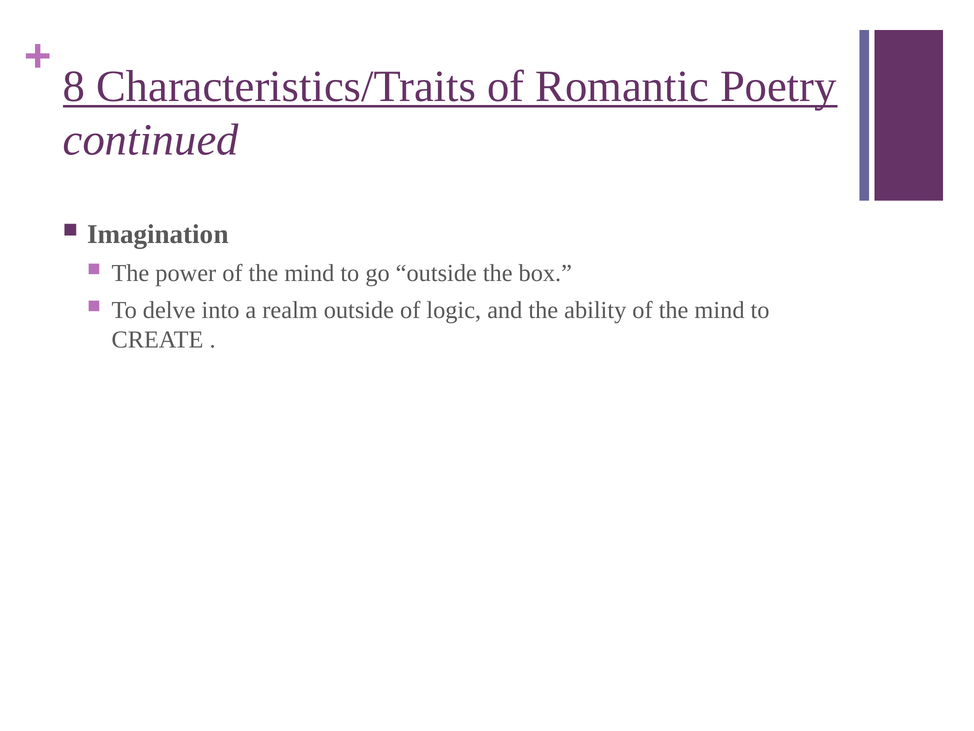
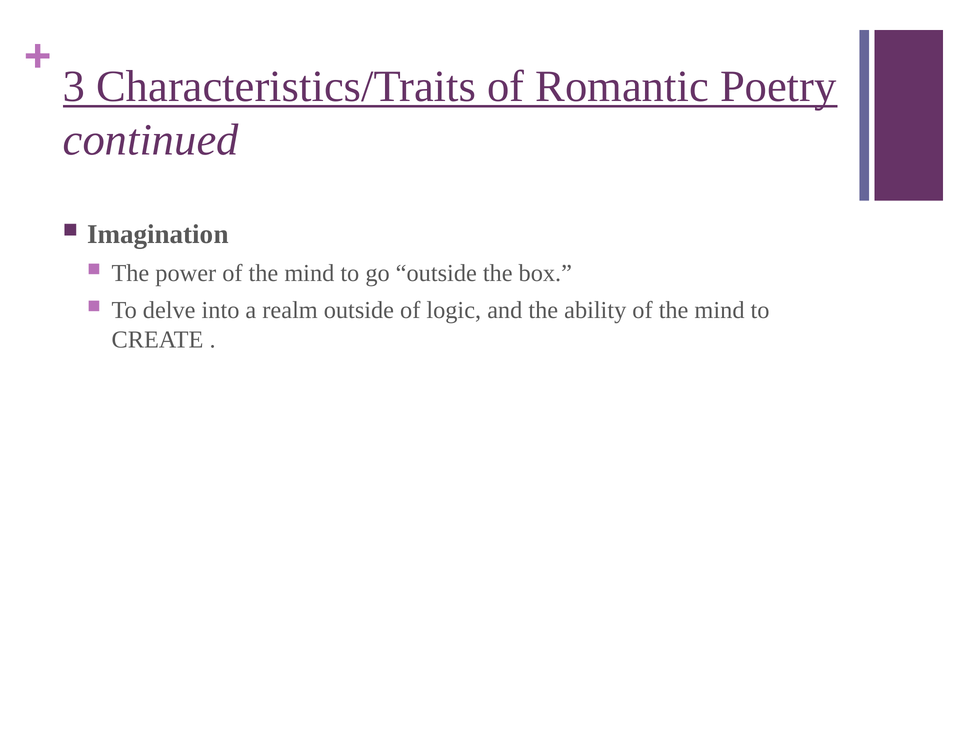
8: 8 -> 3 (74, 86)
